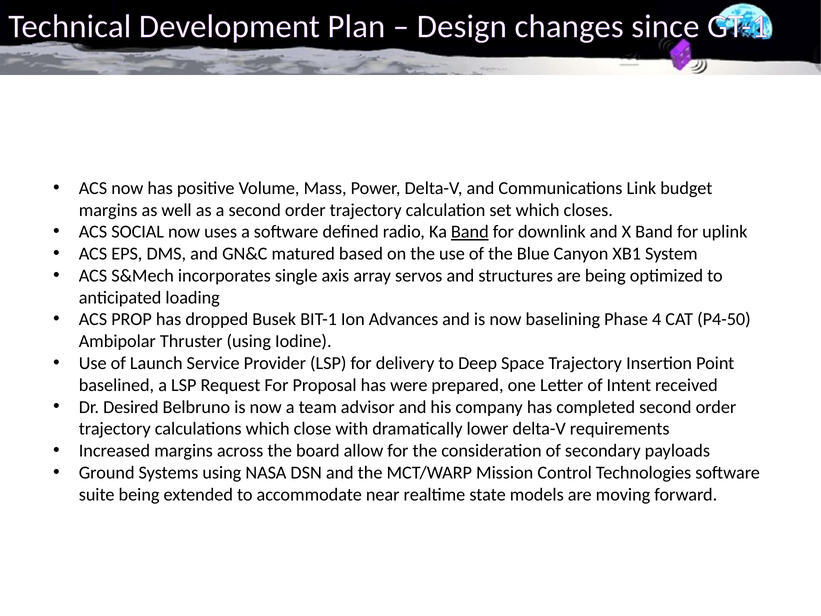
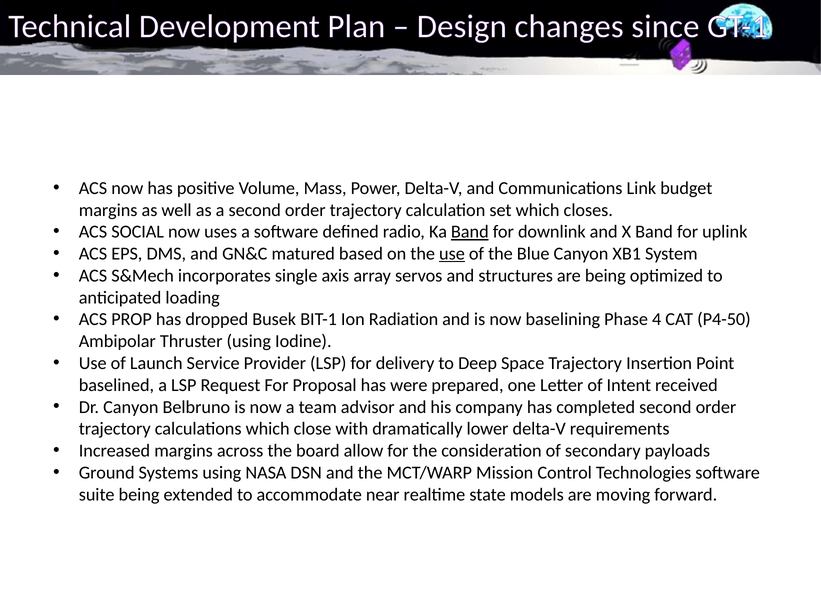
use underline: none -> present (452, 254)
Advances: Advances -> Radiation (404, 319)
Dr Desired: Desired -> Canyon (131, 407)
